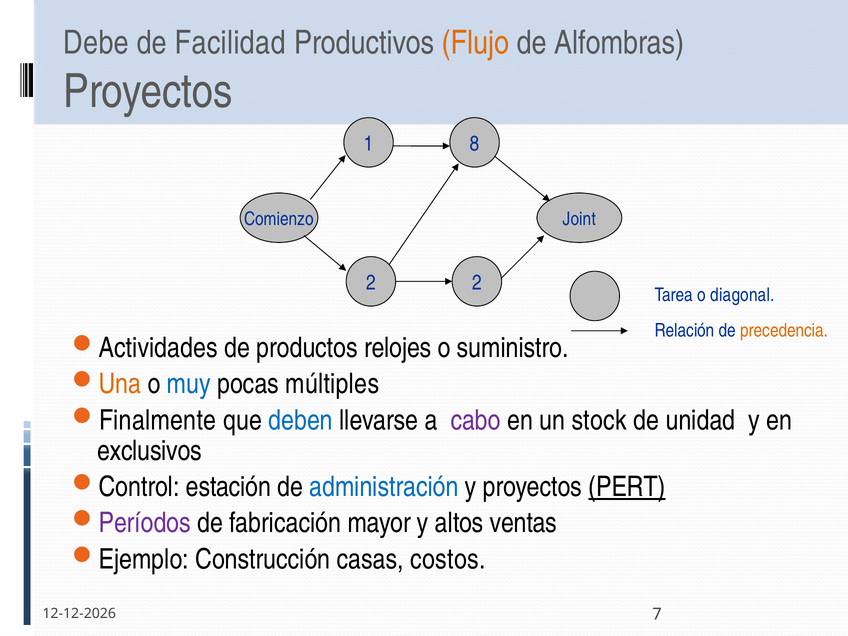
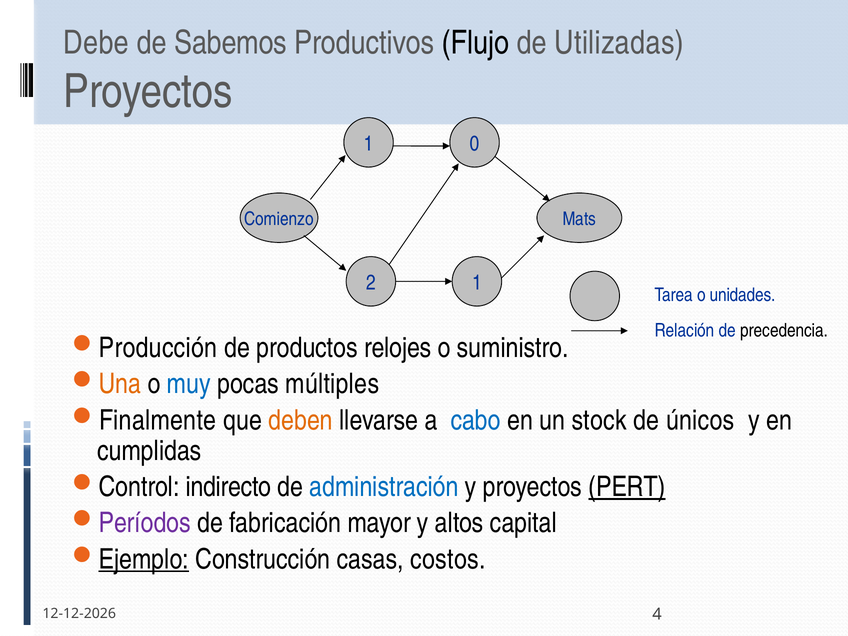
Facilidad: Facilidad -> Sabemos (231, 43)
Flujo colour: orange -> black (476, 43)
Alfombras: Alfombras -> Utilizadas (619, 43)
8: 8 -> 0 (475, 144)
Joint: Joint -> Mats (579, 219)
2 2: 2 -> 1 (477, 283)
diagonal: diagonal -> unidades (743, 295)
precedencia colour: orange -> black (784, 330)
Actividades: Actividades -> Producción (158, 348)
deben colour: blue -> orange (301, 420)
cabo colour: purple -> blue (476, 420)
unidad: unidad -> únicos (700, 420)
exclusivos: exclusivos -> cumplidas (149, 451)
estación: estación -> indirecto (228, 487)
ventas: ventas -> capital (523, 523)
Ejemplo underline: none -> present (144, 559)
7: 7 -> 4 (657, 614)
